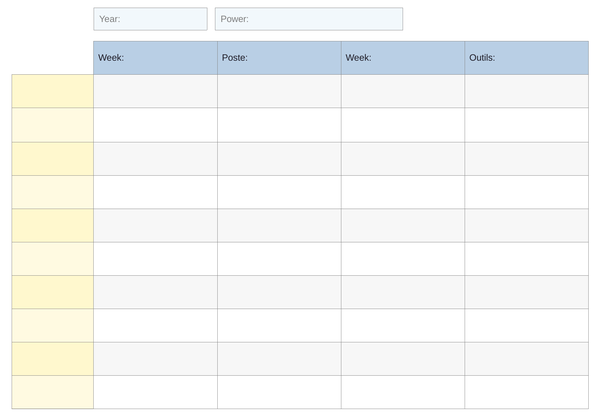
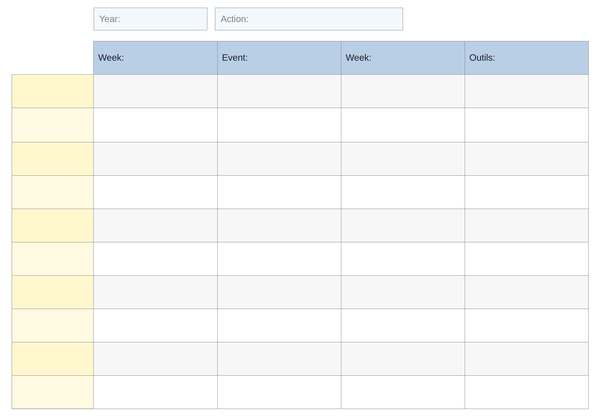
Power: Power -> Action (235, 19)
Poste: Poste -> Event (235, 58)
